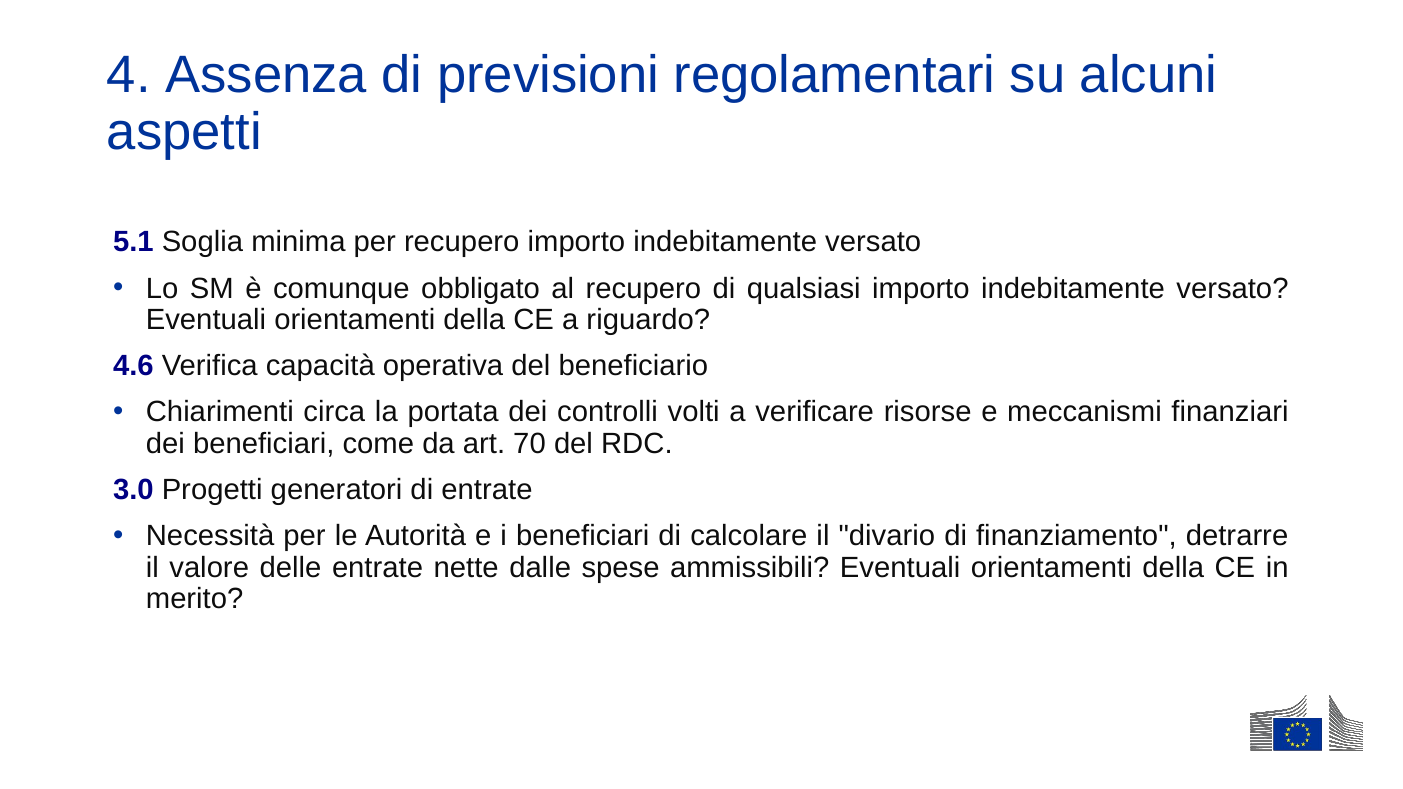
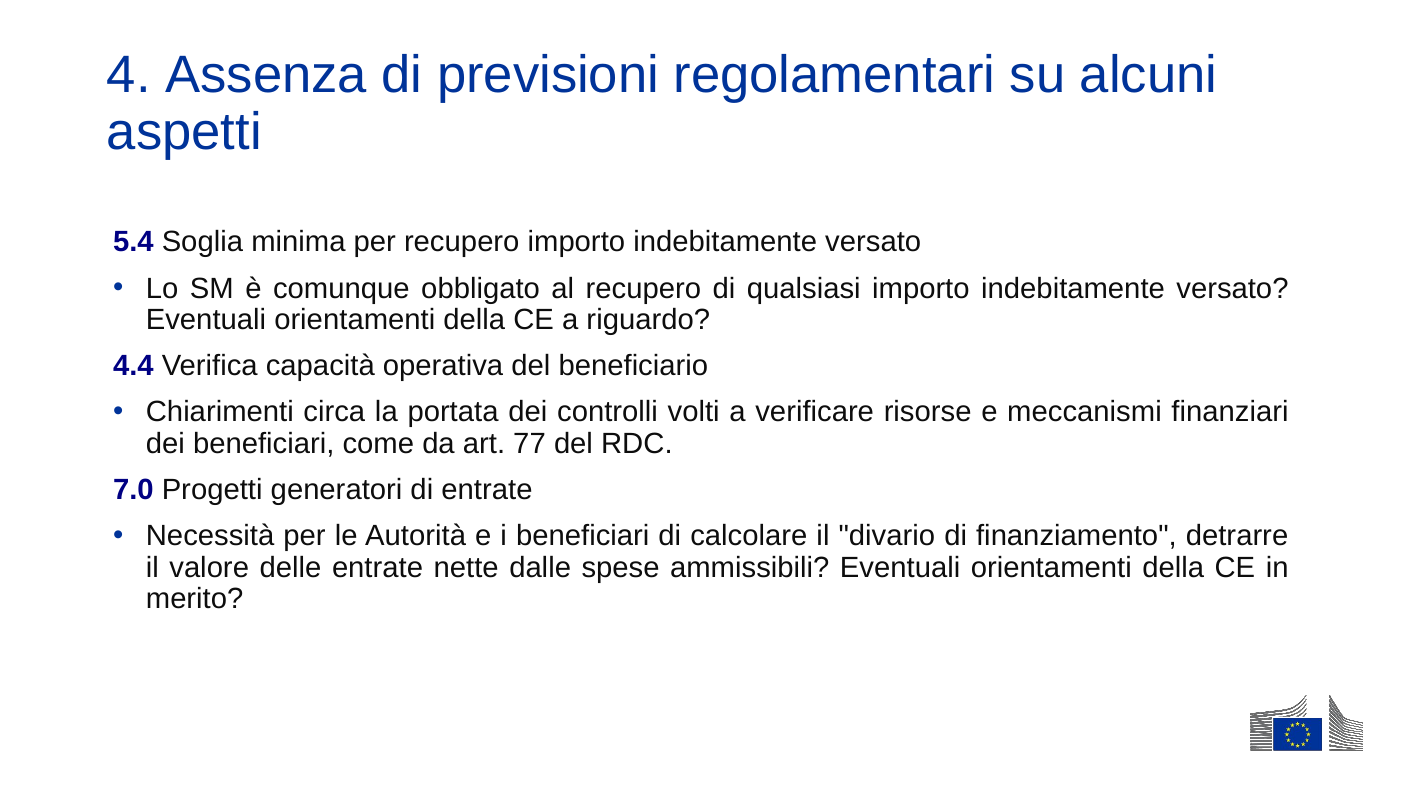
5.1: 5.1 -> 5.4 (133, 242)
4.6: 4.6 -> 4.4 (133, 366)
70: 70 -> 77 (529, 444)
3.0: 3.0 -> 7.0 (133, 490)
